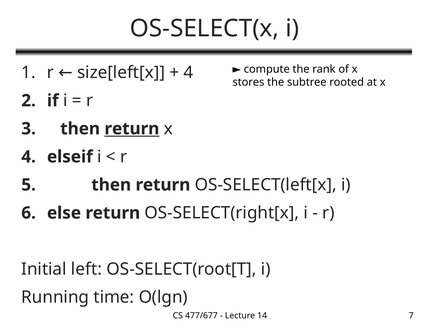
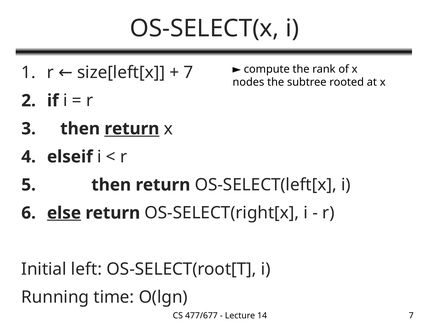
4: 4 -> 7 (188, 73)
stores: stores -> nodes (248, 82)
else underline: none -> present (64, 213)
